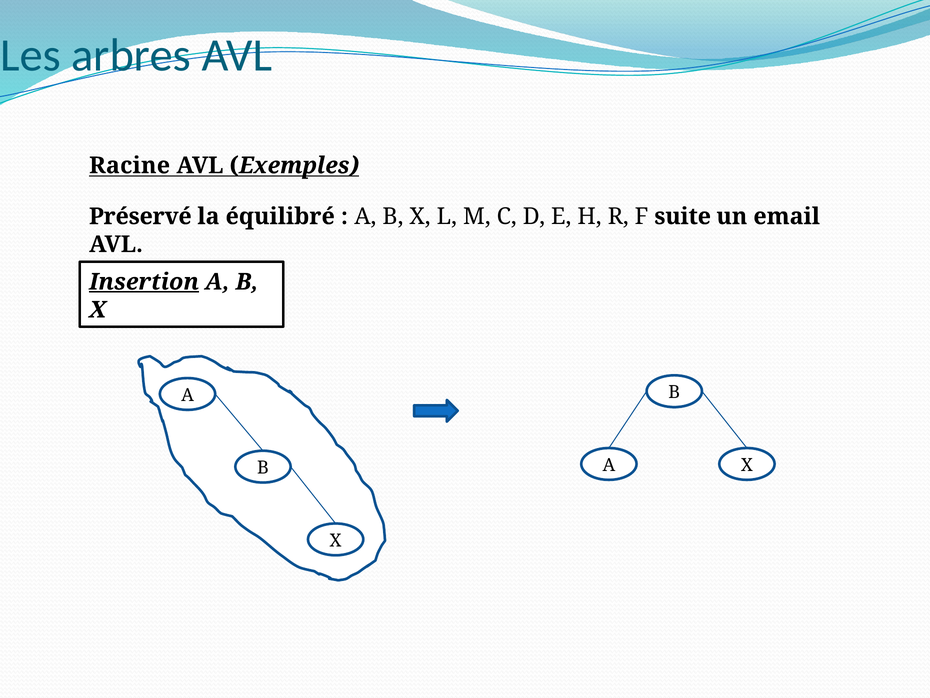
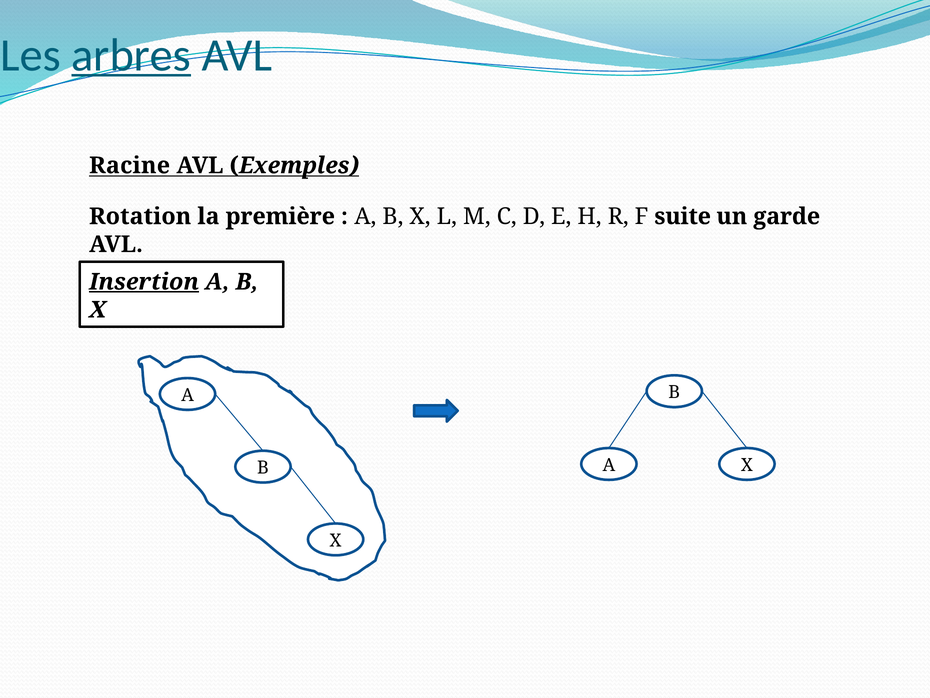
arbres underline: none -> present (131, 55)
Préservé: Préservé -> Rotation (140, 216)
équilibré: équilibré -> première (280, 216)
email: email -> garde (787, 216)
